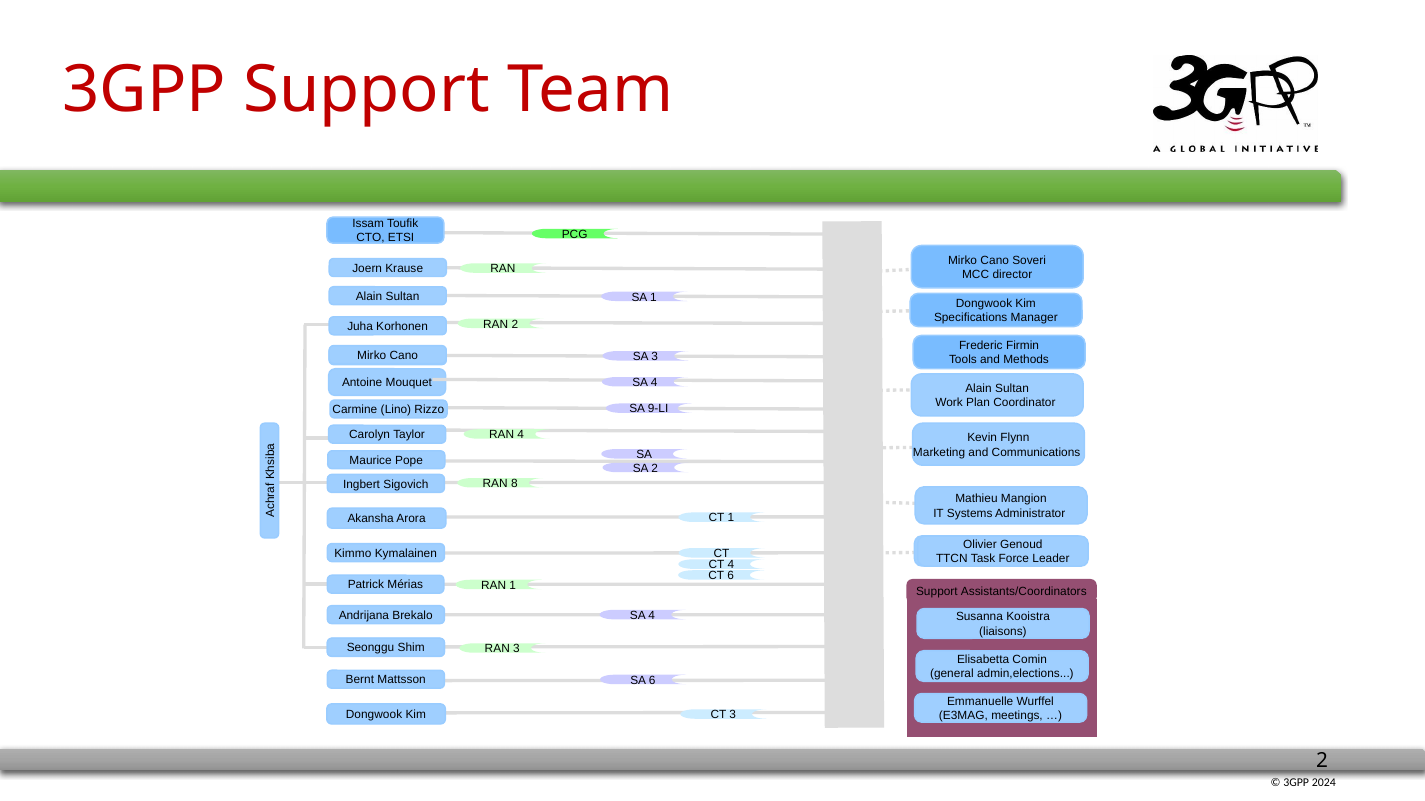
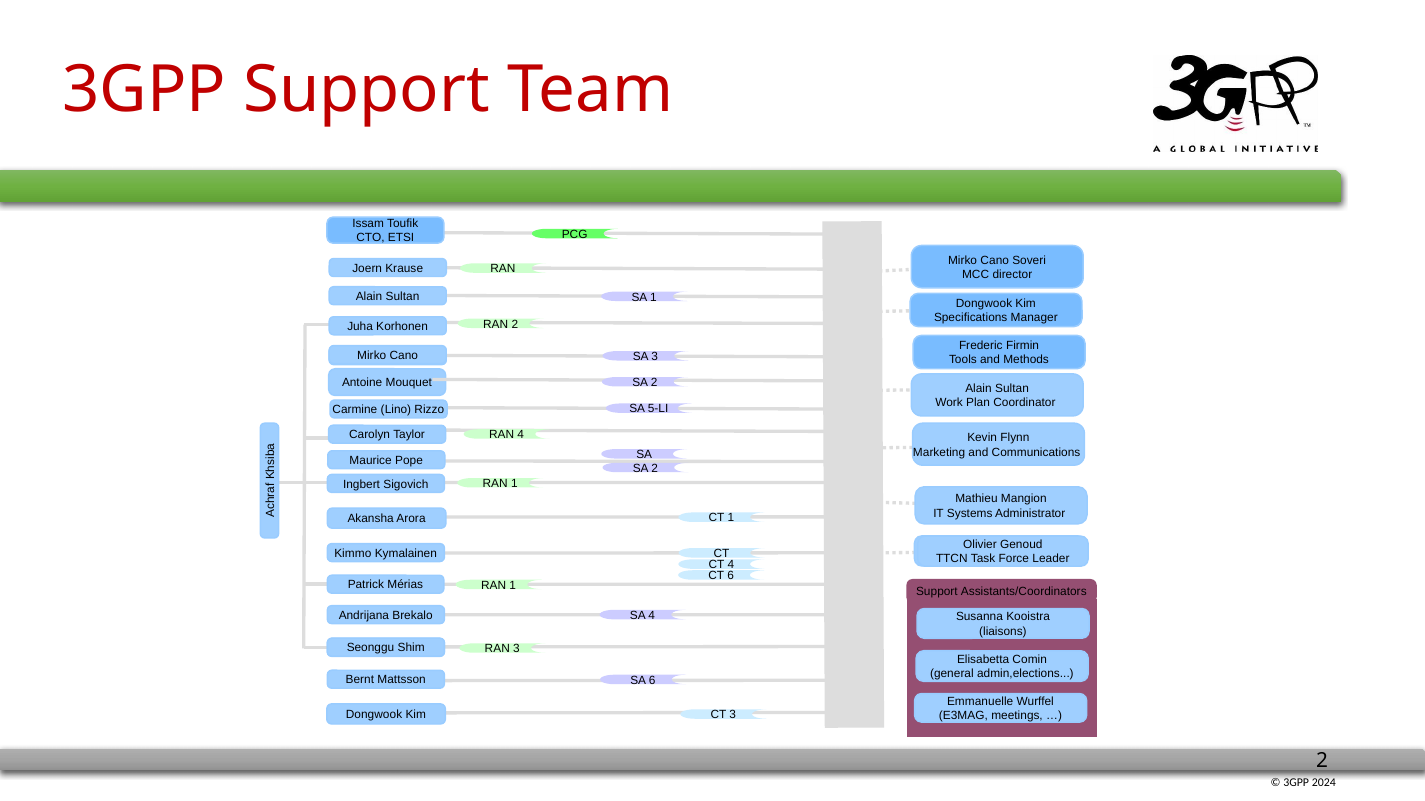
Mouquet SA 4: 4 -> 2 (654, 383)
9-LI: 9-LI -> 5-LI (658, 409)
Sigovich RAN 8: 8 -> 1 (514, 484)
